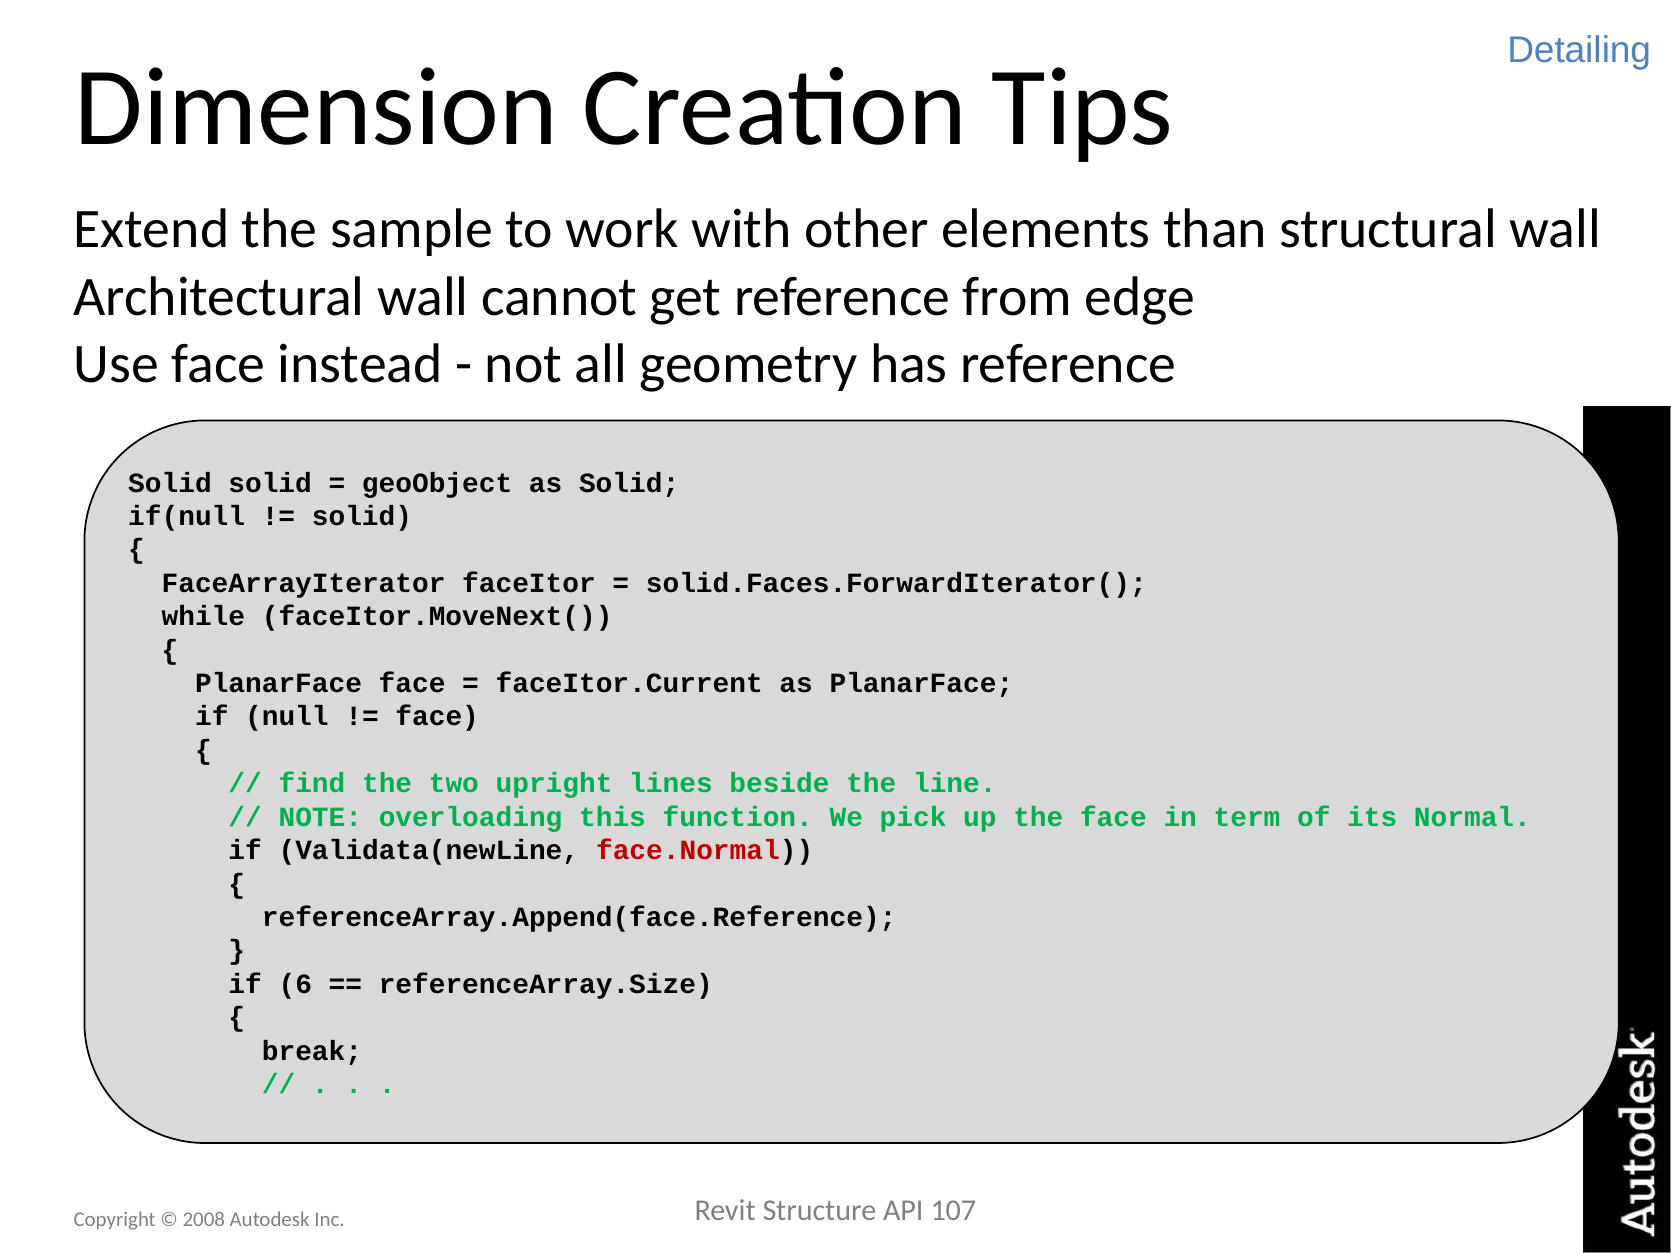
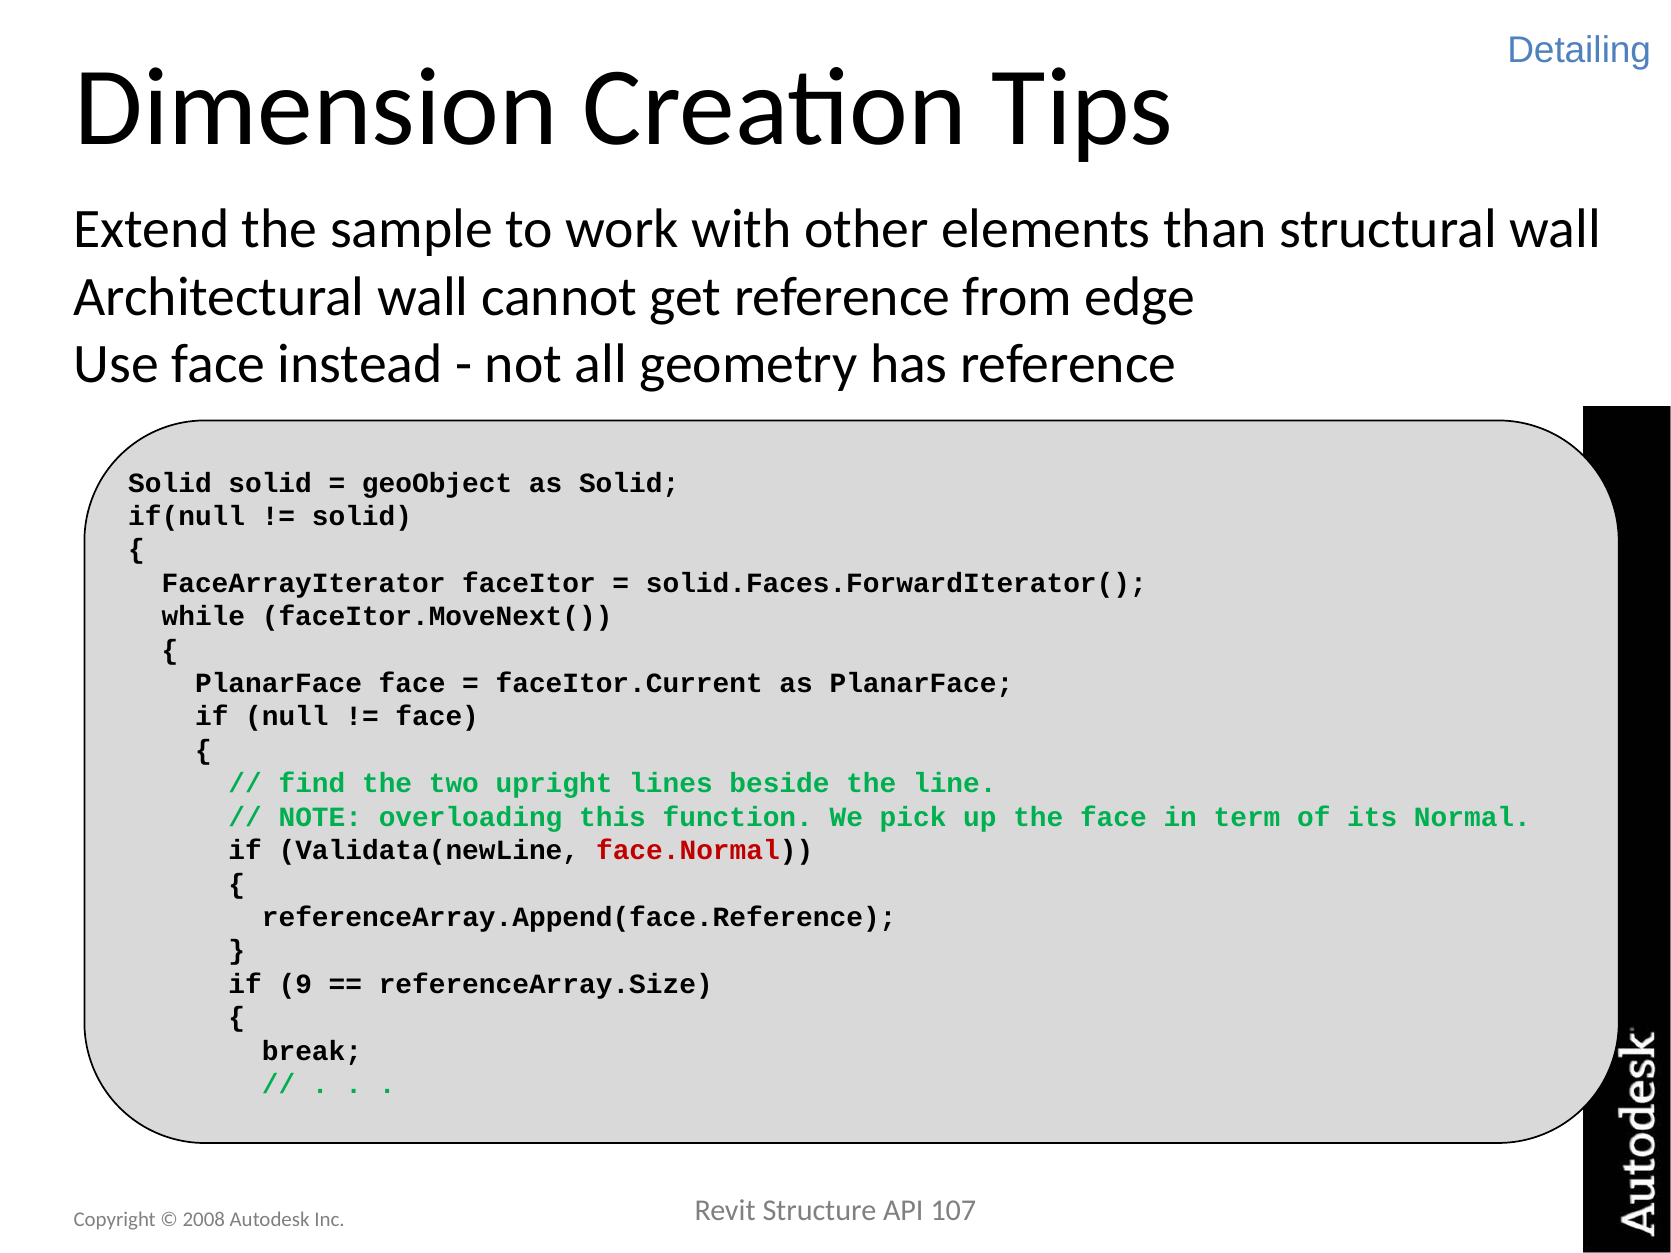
6: 6 -> 9 (295, 984)
